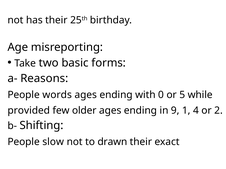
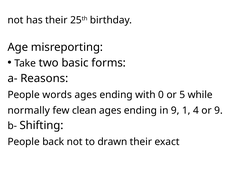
provided: provided -> normally (29, 111)
older: older -> clean (84, 111)
or 2: 2 -> 9 (219, 111)
slow: slow -> back (53, 142)
